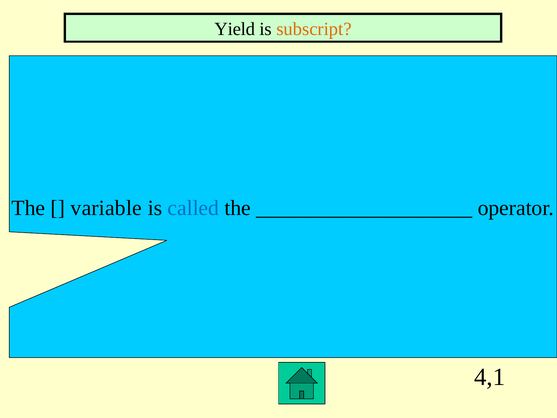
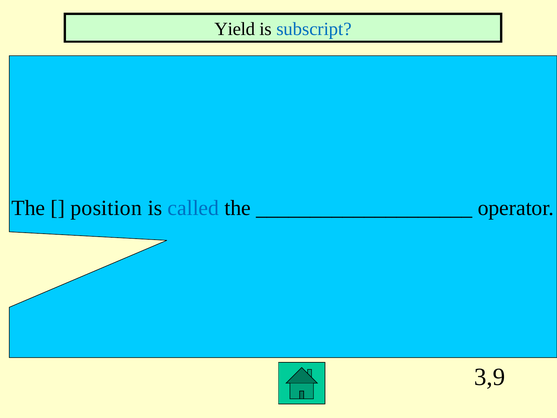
subscript colour: orange -> blue (314, 29)
variable: variable -> position (106, 208)
4,1: 4,1 -> 3,9 (490, 377)
